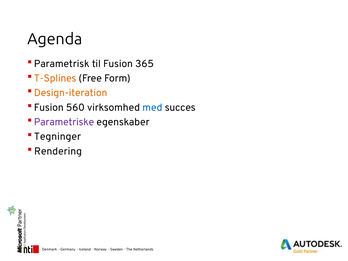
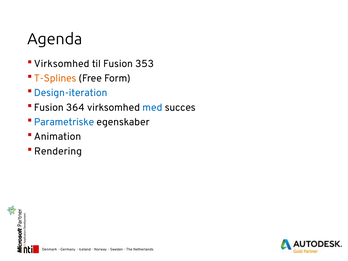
Parametrisk: Parametrisk -> Virksomhed (62, 64)
365: 365 -> 353 (145, 64)
Design-iteration colour: orange -> blue (71, 93)
560: 560 -> 364 (75, 107)
Parametriske colour: purple -> blue (64, 122)
Tegninger: Tegninger -> Animation (58, 137)
